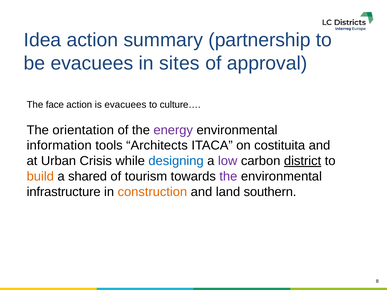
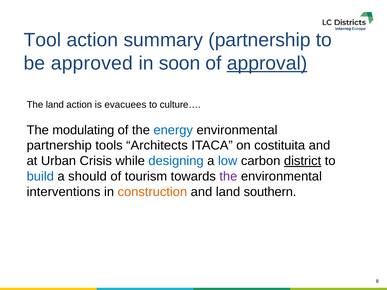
Idea: Idea -> Tool (42, 40)
be evacuees: evacuees -> approved (92, 63)
sites: sites -> soon (180, 63)
approval underline: none -> present (267, 63)
The face: face -> land (55, 105)
orientation: orientation -> modulating (83, 130)
energy colour: purple -> blue (173, 130)
information: information -> partnership (59, 146)
low colour: purple -> blue (228, 161)
build colour: orange -> blue (40, 177)
shared: shared -> should (87, 177)
infrastructure: infrastructure -> interventions (64, 192)
